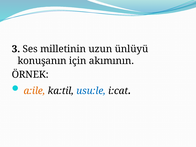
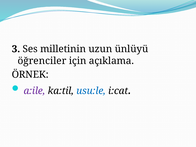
konuşanın: konuşanın -> öğrenciler (42, 61)
akımının: akımının -> açıklama (111, 61)
a:ile colour: orange -> purple (34, 91)
